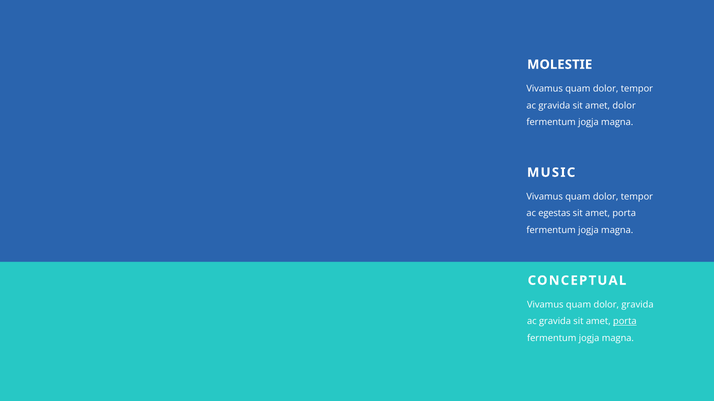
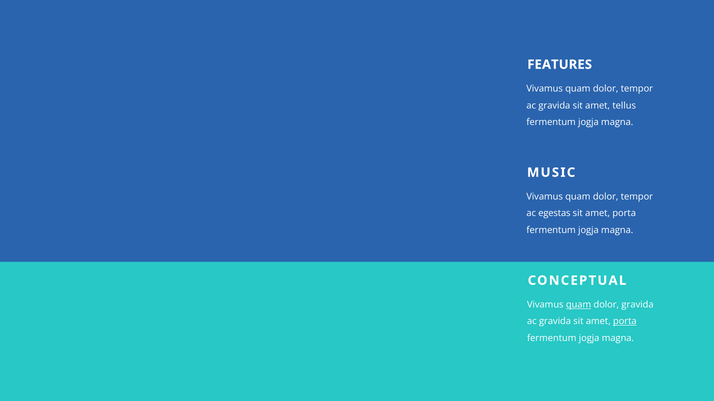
MOLESTIE: MOLESTIE -> FEATURES (560, 65)
amet dolor: dolor -> tellus (624, 106)
quam underline: none -> present (579, 305)
